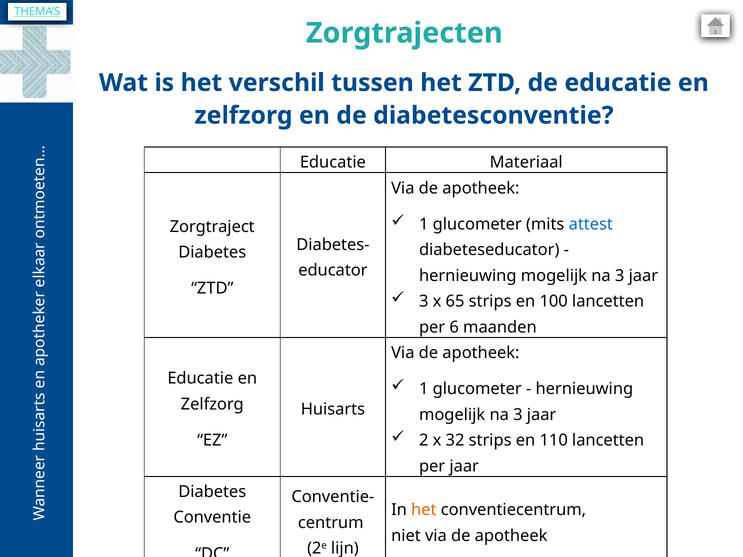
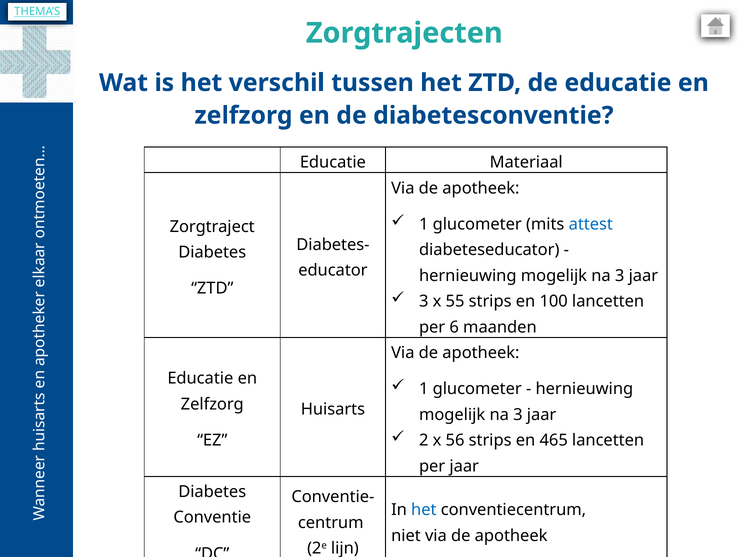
65: 65 -> 55 (455, 301)
32: 32 -> 56 (455, 441)
110: 110 -> 465 (554, 441)
het colour: orange -> blue (424, 510)
